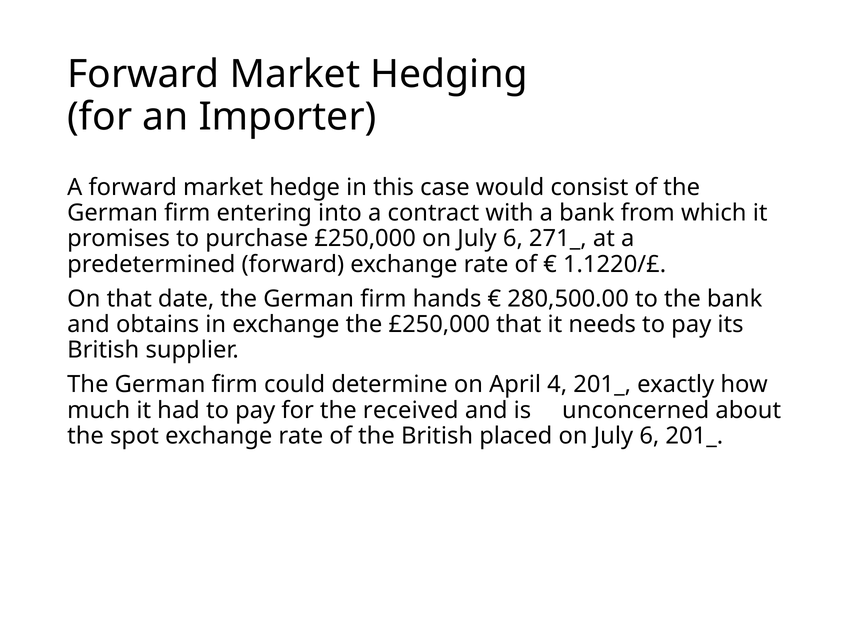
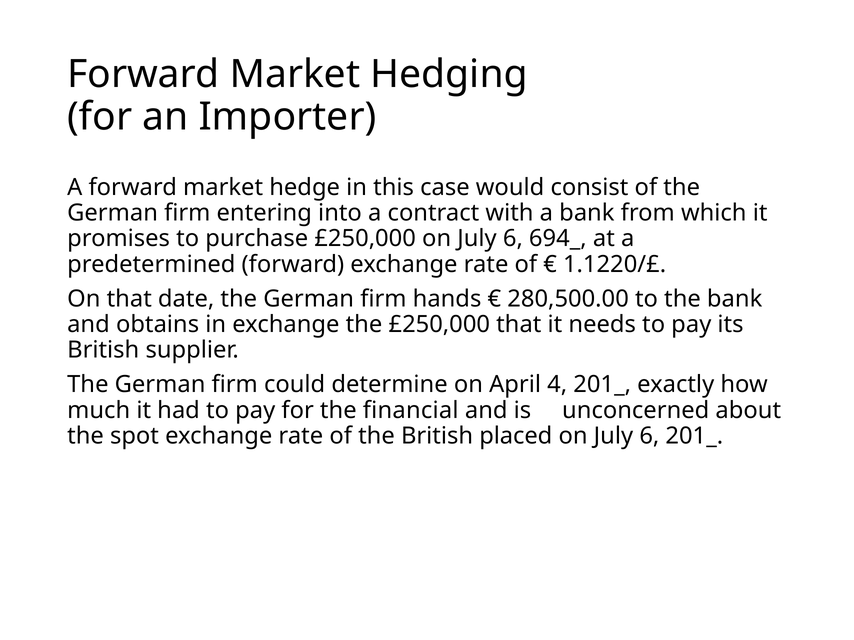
271_: 271_ -> 694_ (558, 239)
received: received -> financial (411, 411)
